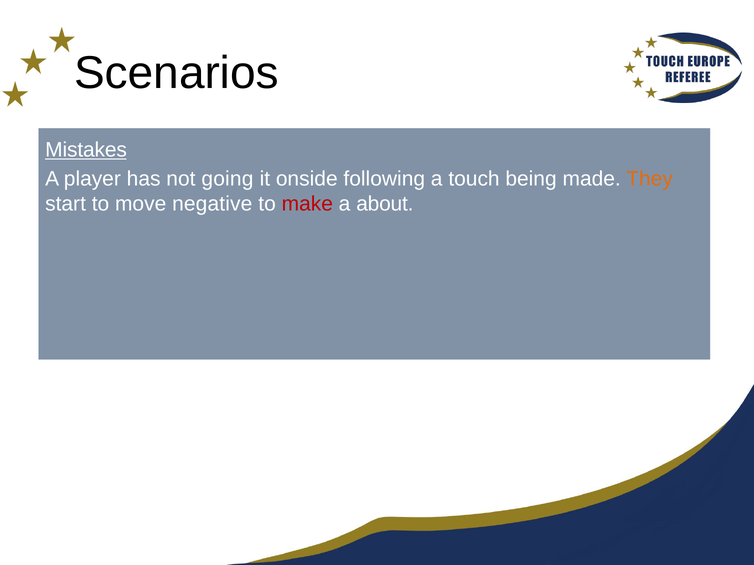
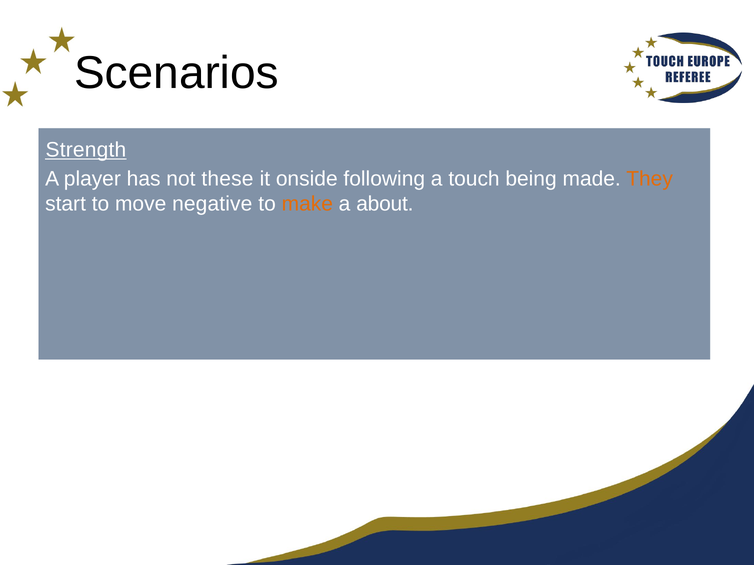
Mistakes: Mistakes -> Strength (86, 150)
going: going -> these (227, 179)
make colour: red -> orange (307, 204)
